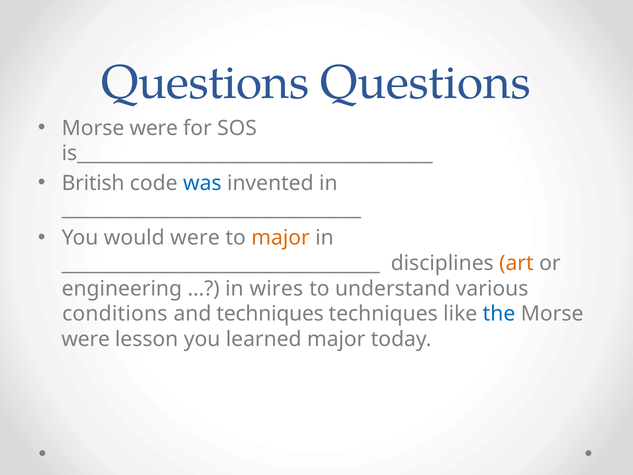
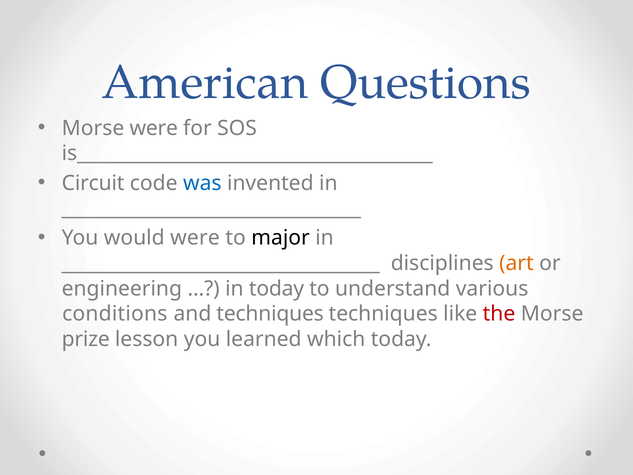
Questions: Questions -> American (205, 82)
British: British -> Circuit (93, 183)
major colour: orange -> black (281, 238)
in wires: wires -> today (277, 288)
the colour: blue -> red (499, 314)
were: were -> prize (86, 339)
learned major: major -> which (336, 339)
